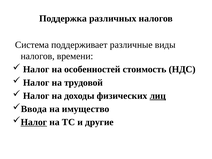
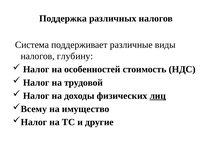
времени: времени -> глубину (75, 56)
Ввода: Ввода -> Всему (34, 109)
Налог underline: present -> none (34, 122)
